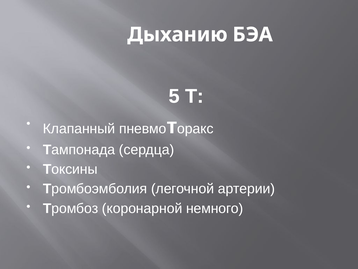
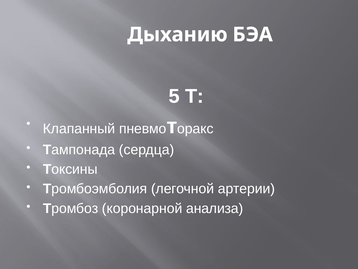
немного: немного -> анализа (215, 208)
